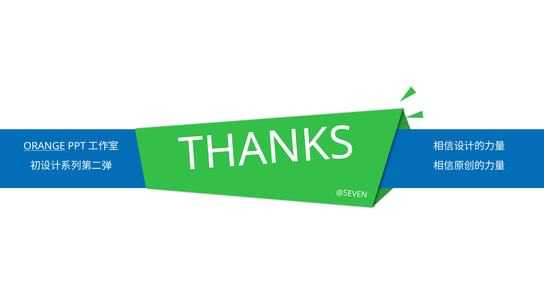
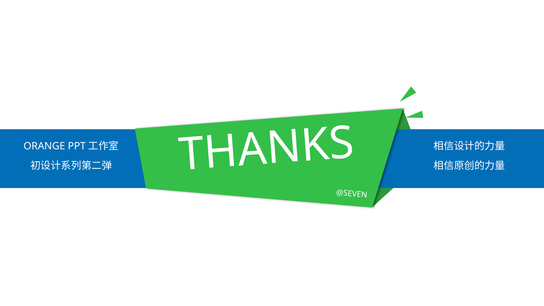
ORANGE underline: present -> none (44, 146)
